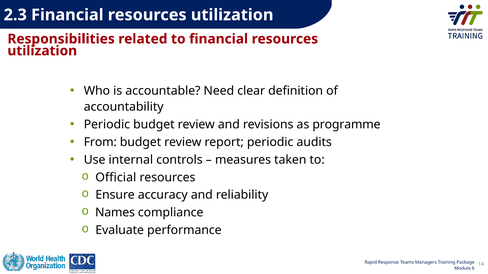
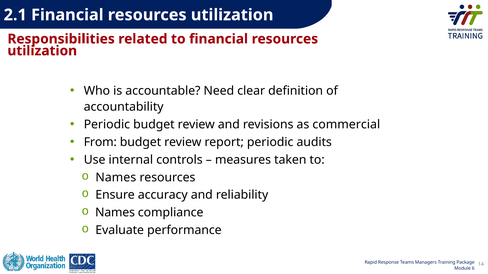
2.3: 2.3 -> 2.1 (15, 15)
programme: programme -> commercial (346, 125)
Official: Official -> Names (116, 178)
